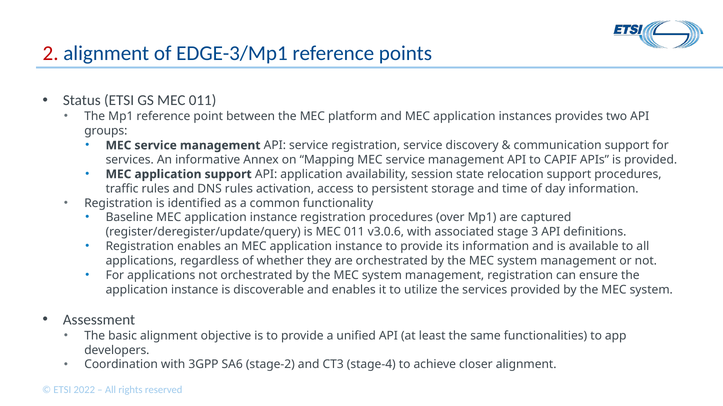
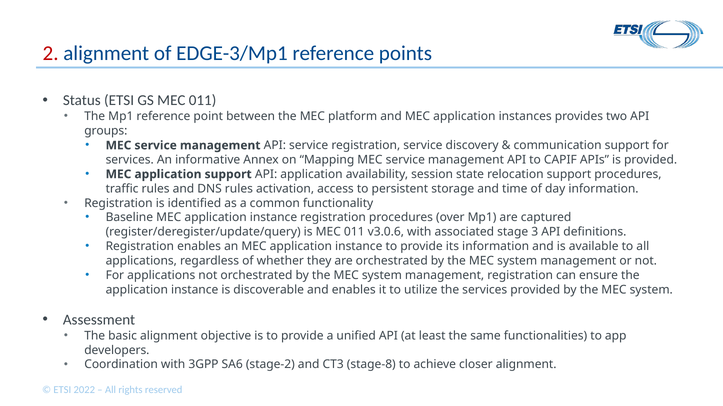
stage-4: stage-4 -> stage-8 (371, 365)
